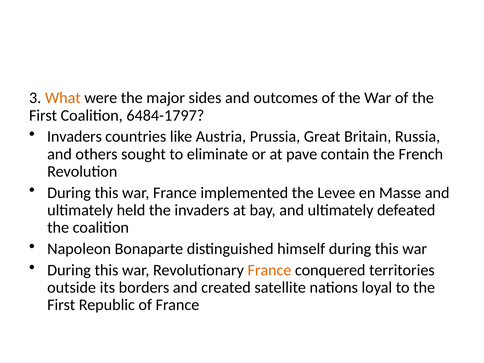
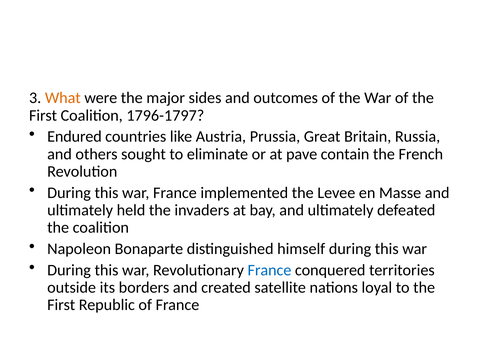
6484-1797: 6484-1797 -> 1796-1797 (165, 115)
Invaders: Invaders -> Endured (74, 137)
France colour: orange -> blue (269, 270)
